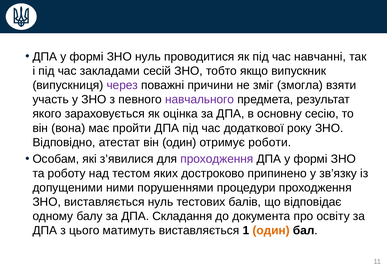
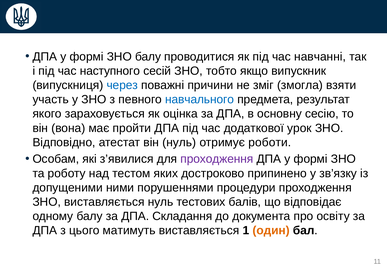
ЗНО нуль: нуль -> балу (148, 57)
закладами: закладами -> наступного (110, 71)
через colour: purple -> blue (122, 85)
навчального colour: purple -> blue (200, 99)
року: року -> урок (299, 128)
він один: один -> нуль (179, 142)
